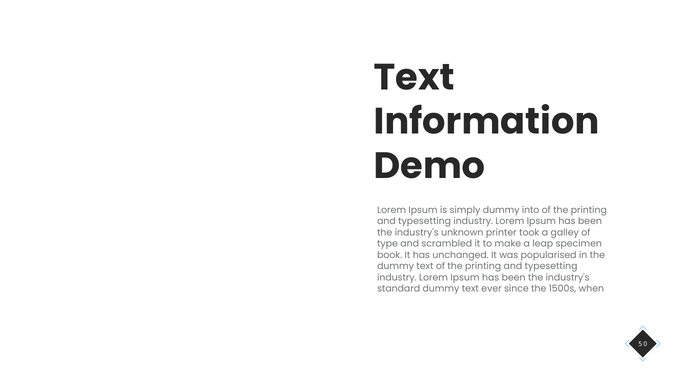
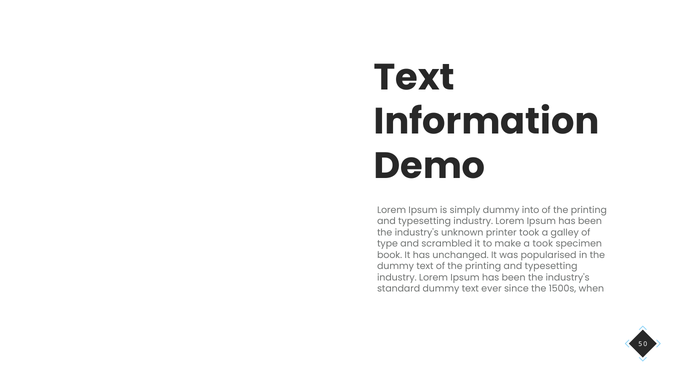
a leap: leap -> took (543, 244)
